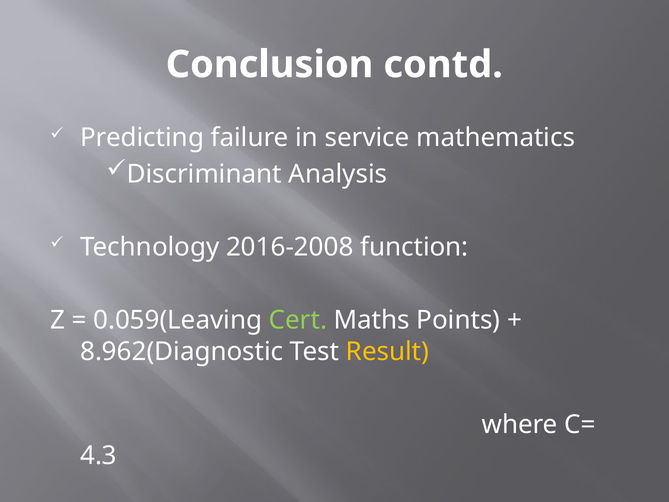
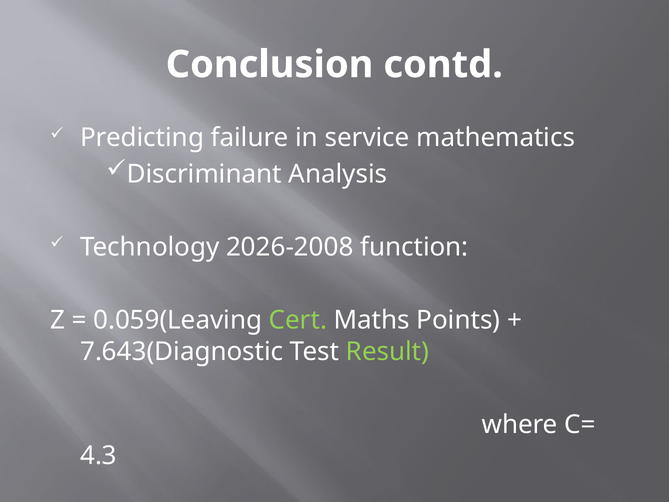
2016-2008: 2016-2008 -> 2026-2008 (290, 247)
8.962(Diagnostic: 8.962(Diagnostic -> 7.643(Diagnostic (182, 351)
Result colour: yellow -> light green (387, 351)
